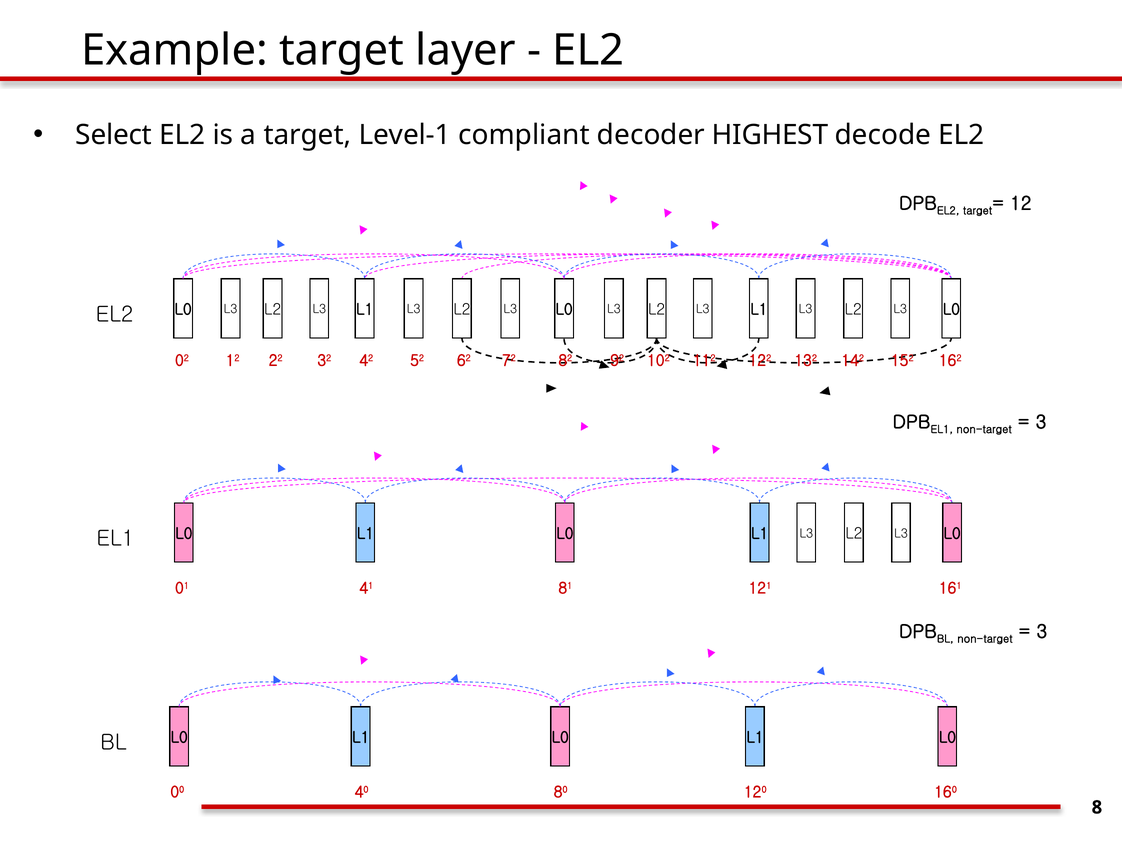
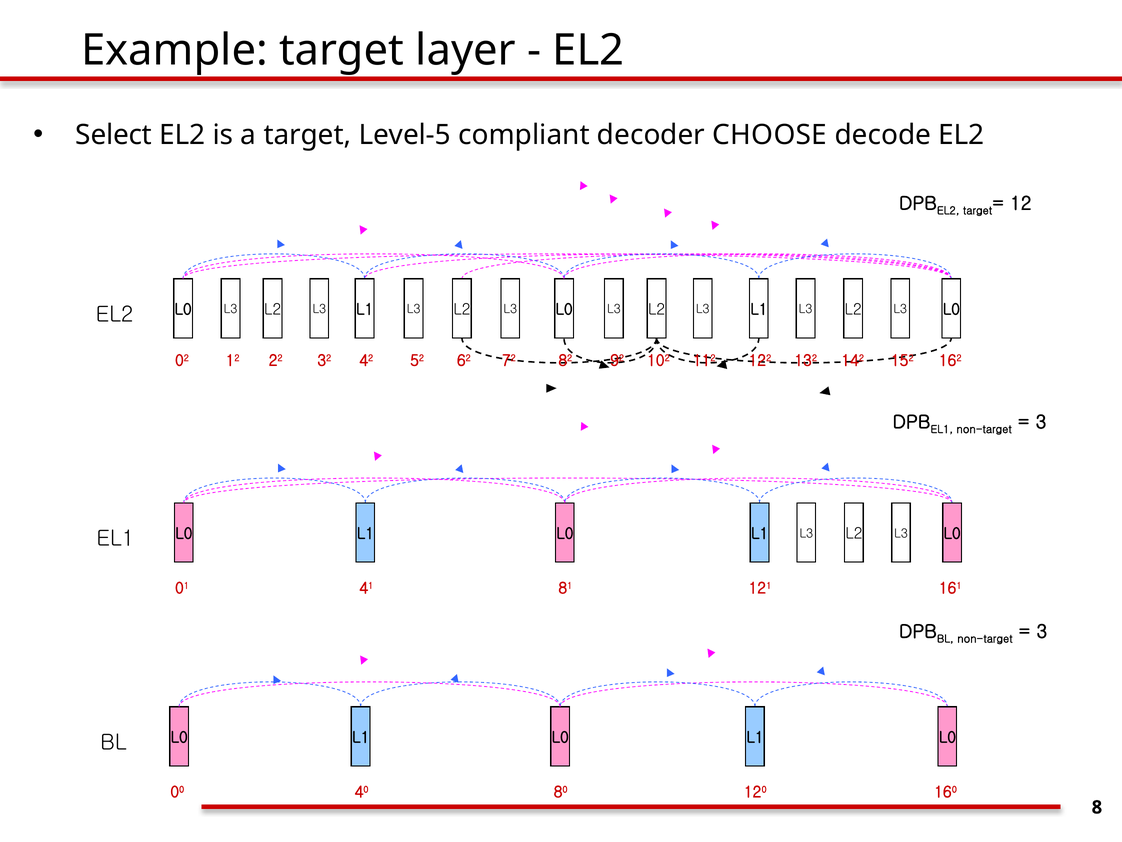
Level-1: Level-1 -> Level-5 (405, 135)
HIGHEST: HIGHEST -> CHOOSE (770, 135)
